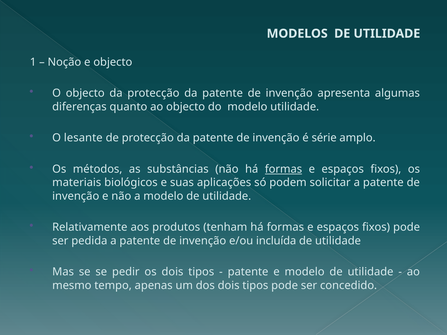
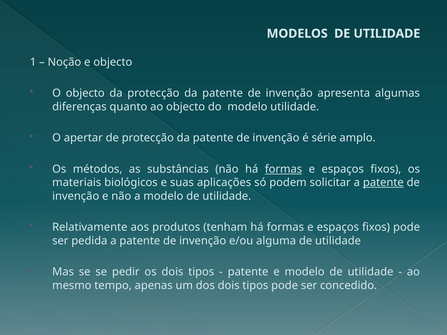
lesante: lesante -> apertar (83, 138)
patente underline: none -> present (383, 183)
incluída: incluída -> alguma (276, 241)
